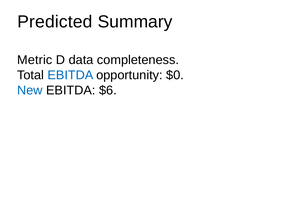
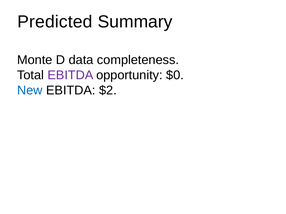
Metric: Metric -> Monte (35, 60)
EBITDA colour: blue -> purple (70, 75)
$6: $6 -> $2 (108, 90)
